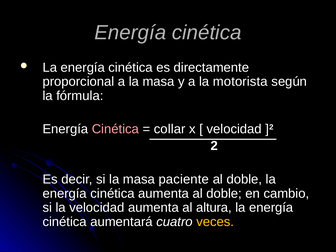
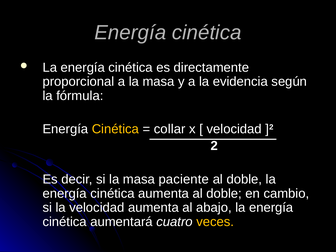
motorista: motorista -> evidencia (240, 82)
Cinética colour: pink -> yellow (115, 129)
altura: altura -> abajo (214, 208)
